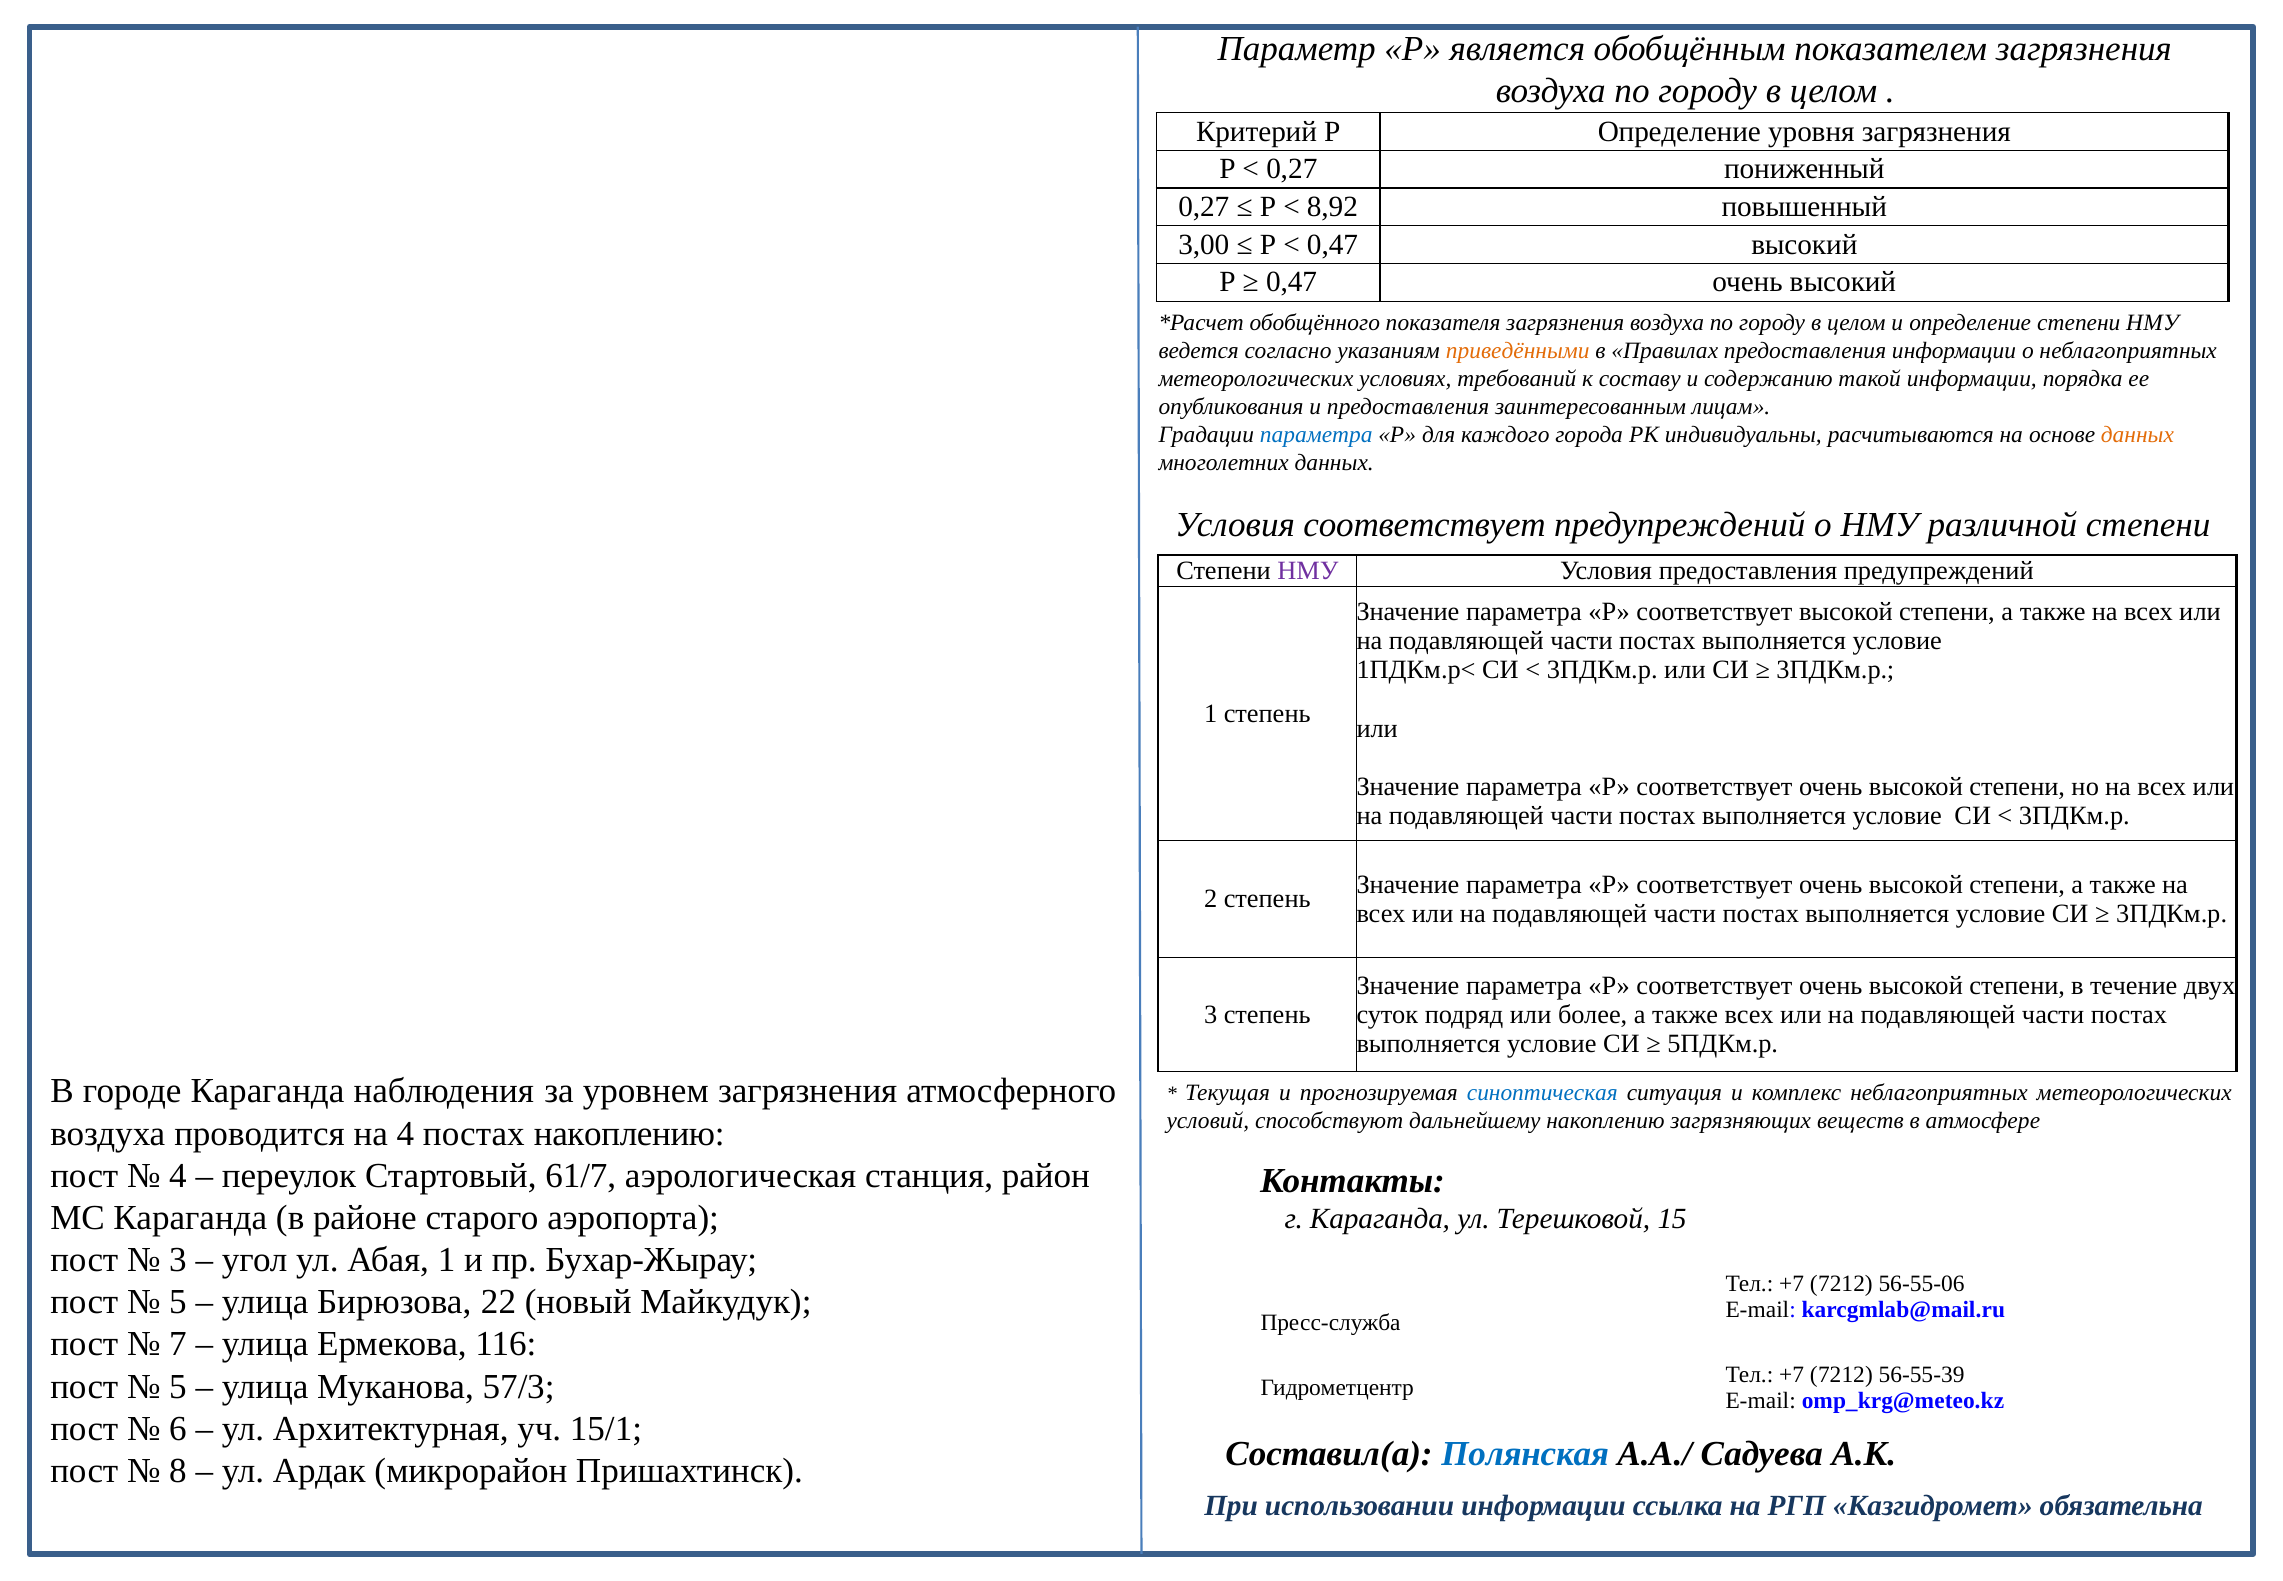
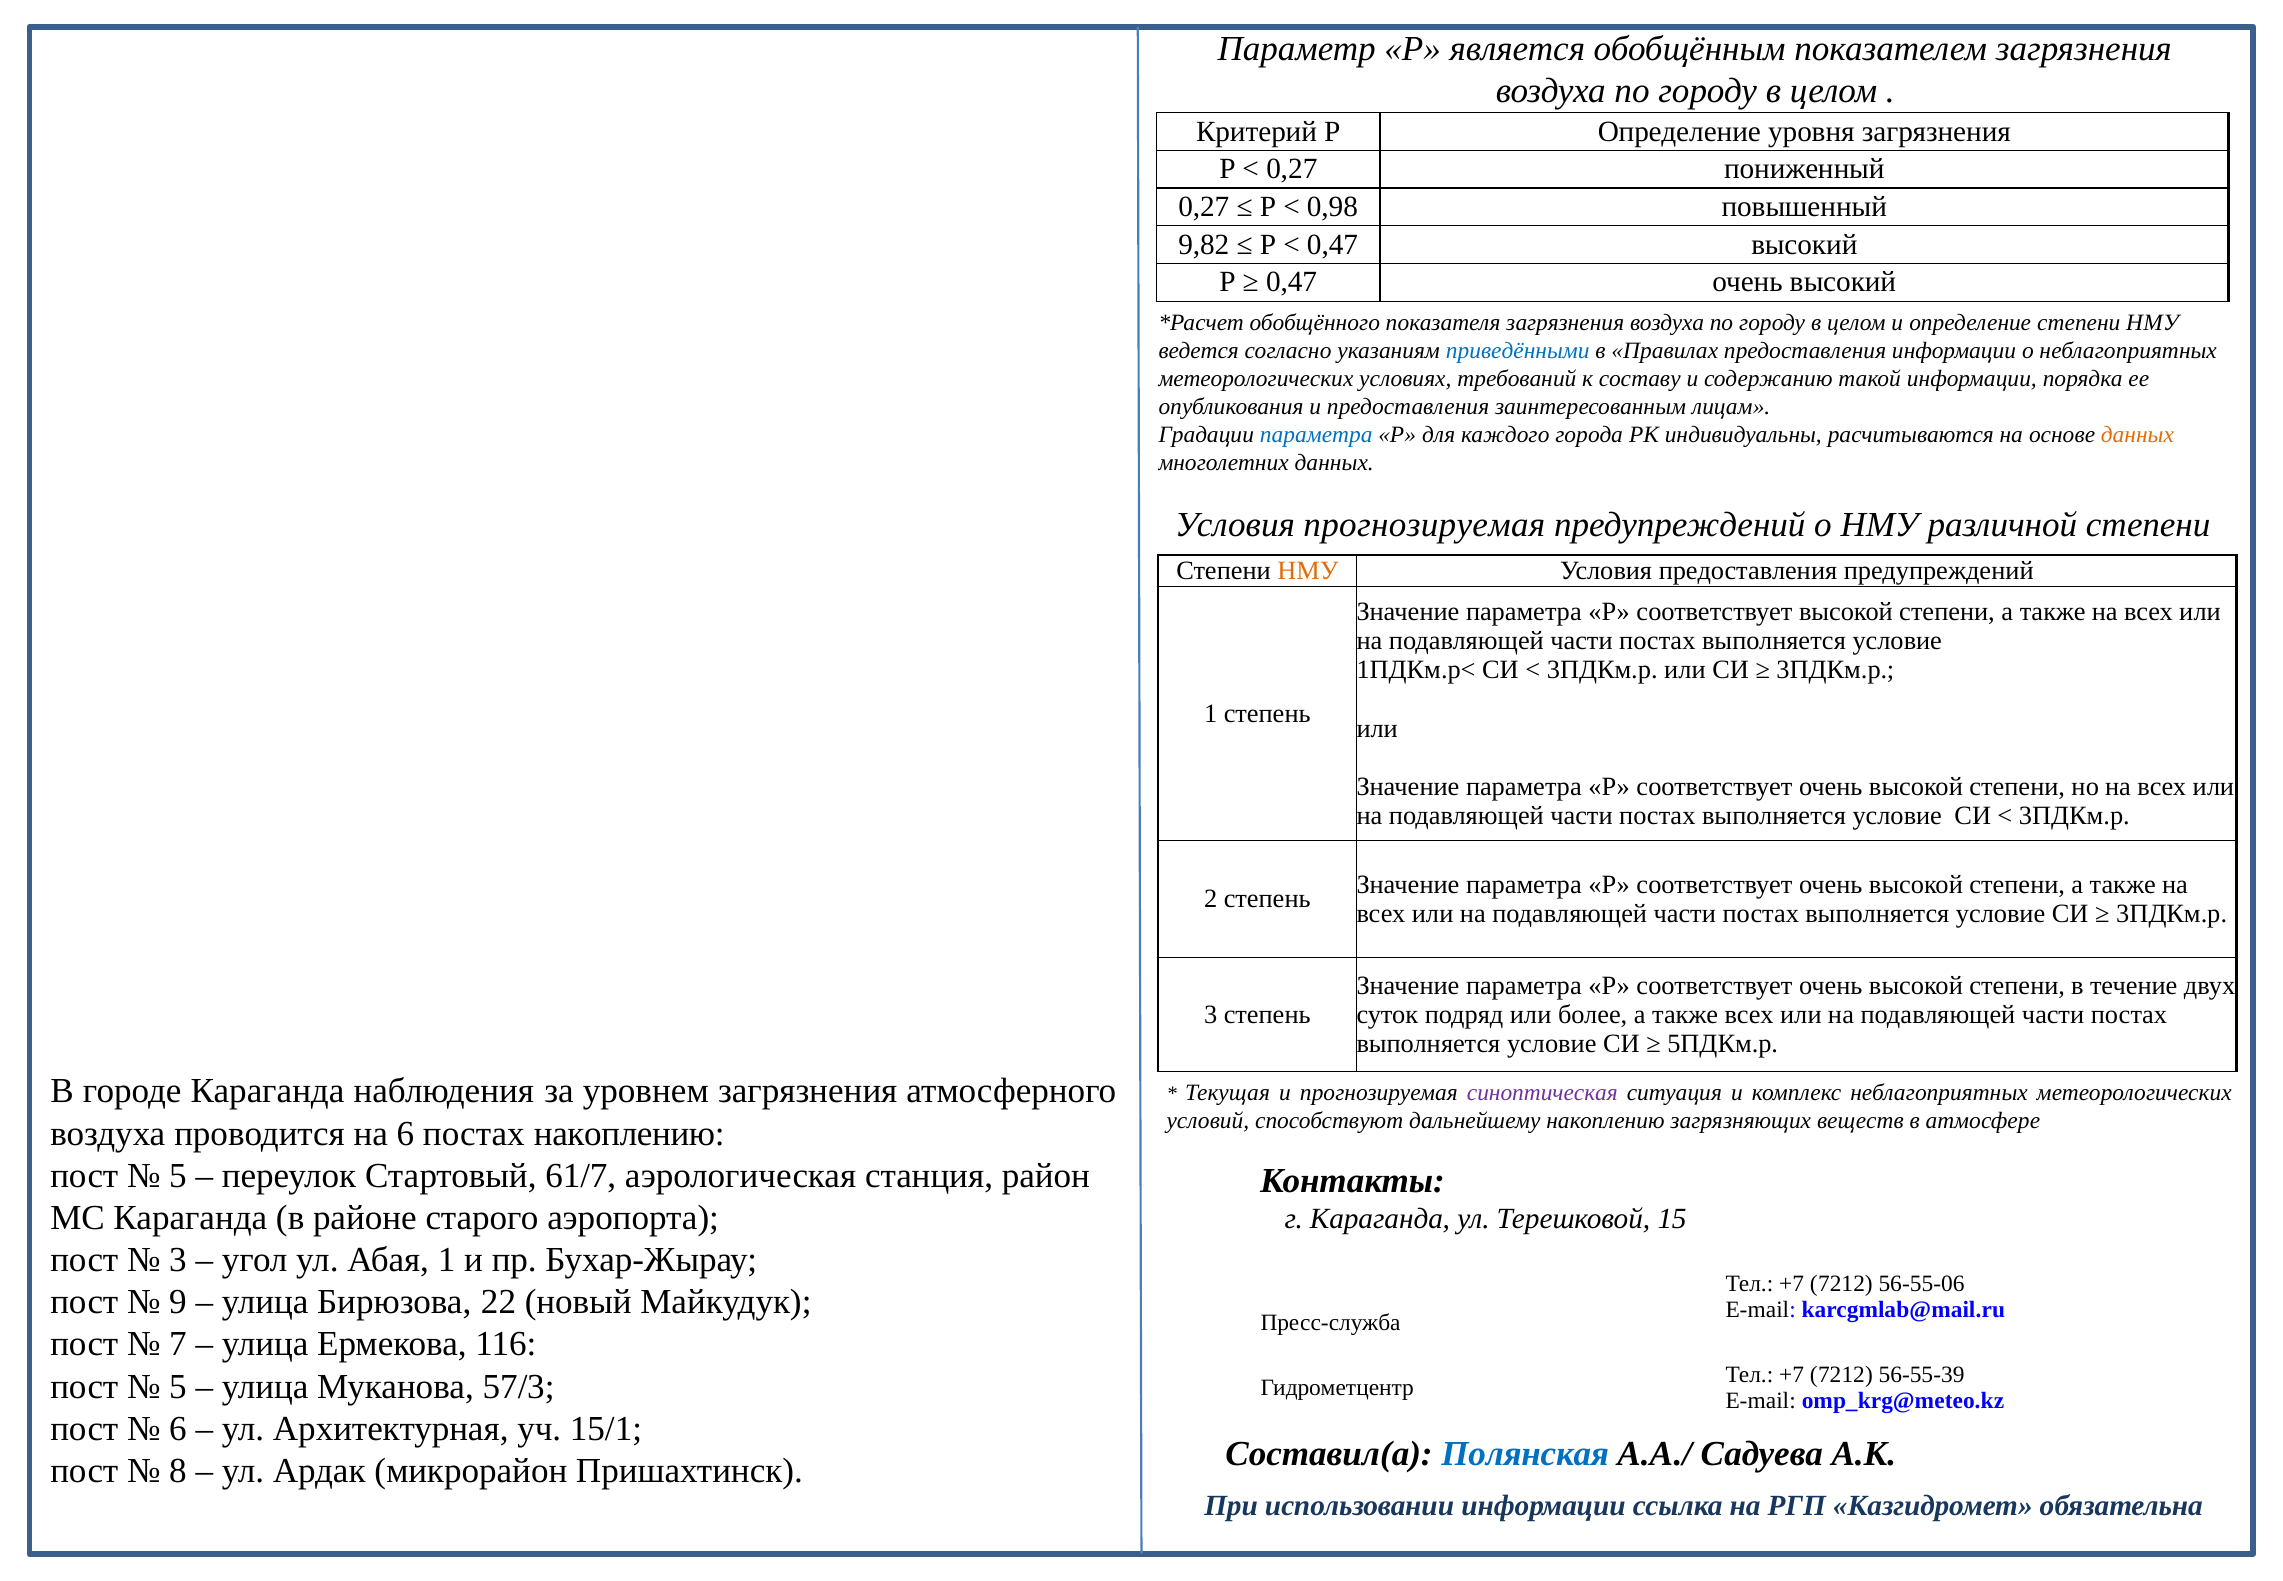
8,92: 8,92 -> 0,98 (1332, 207)
3,00: 3,00 -> 9,82 (1204, 244)
приведёнными colour: orange -> blue (1518, 351)
Условия соответствует: соответствует -> прогнозируемая (1424, 525)
НМУ colour: purple -> orange (1308, 571)
синоптическая colour: blue -> purple (1542, 1093)
на 4: 4 -> 6 (405, 1133)
4: 4 -> 5 (178, 1175)
5: 5 -> 9 (178, 1302)
